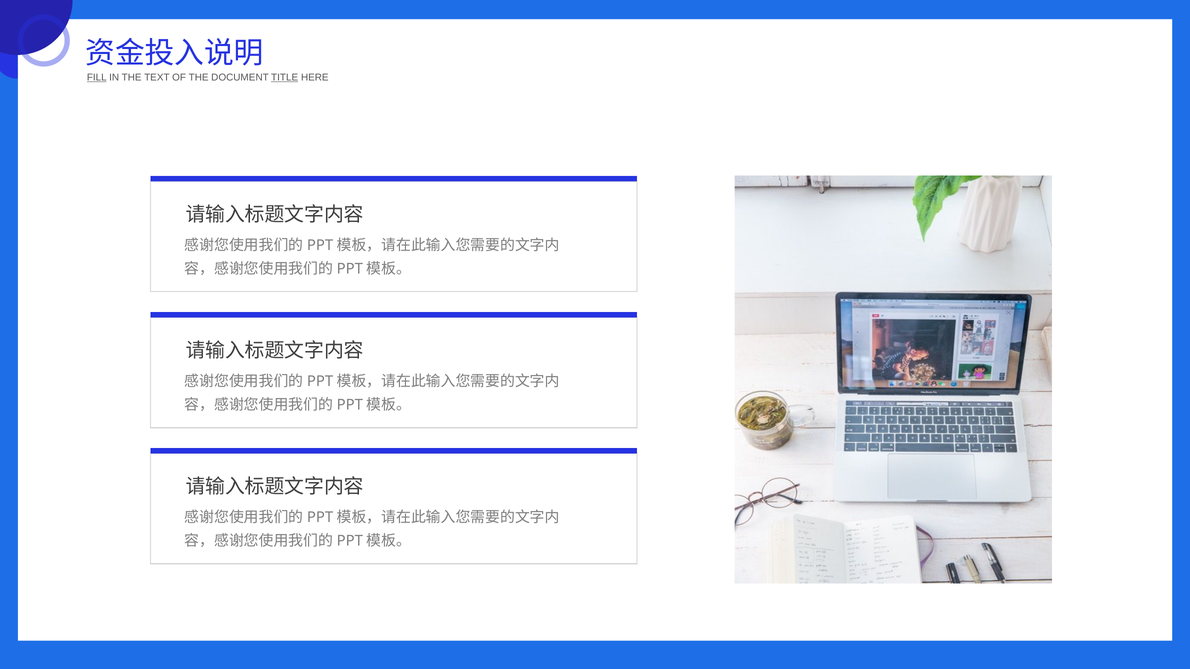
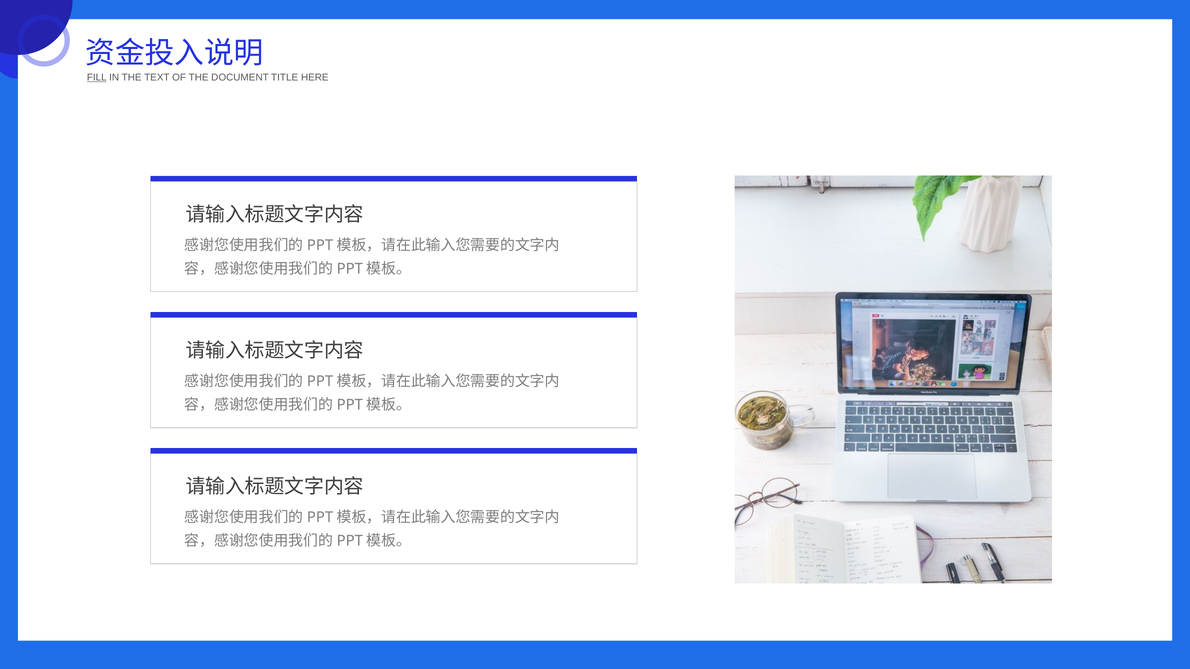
TITLE underline: present -> none (285, 77)
